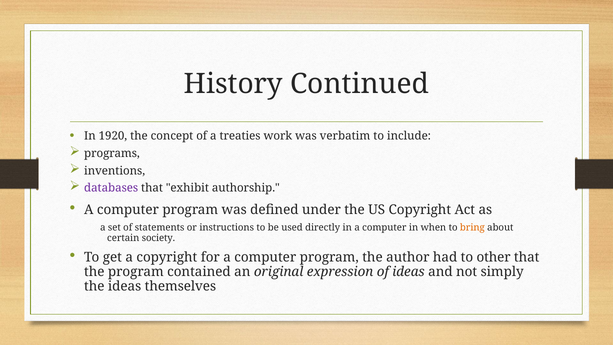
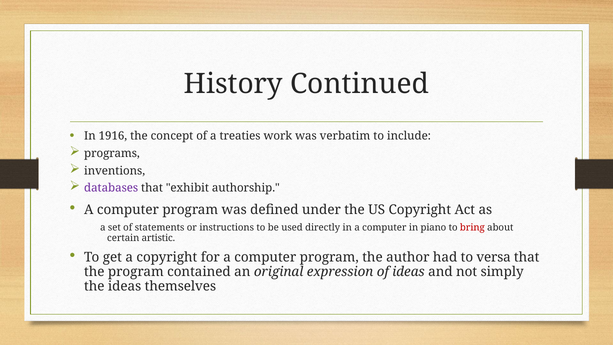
1920: 1920 -> 1916 (113, 136)
when: when -> piano (433, 227)
bring colour: orange -> red (472, 227)
society: society -> artistic (158, 238)
other: other -> versa (494, 257)
